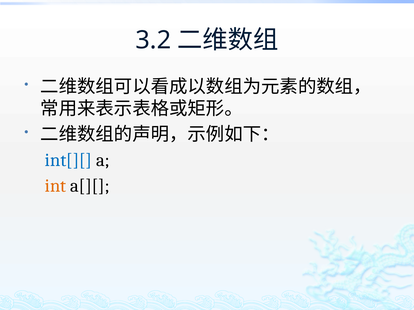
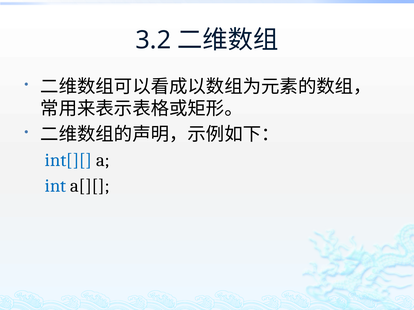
int colour: orange -> blue (56, 186)
